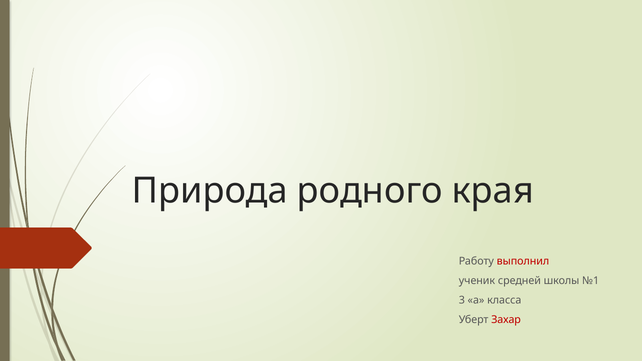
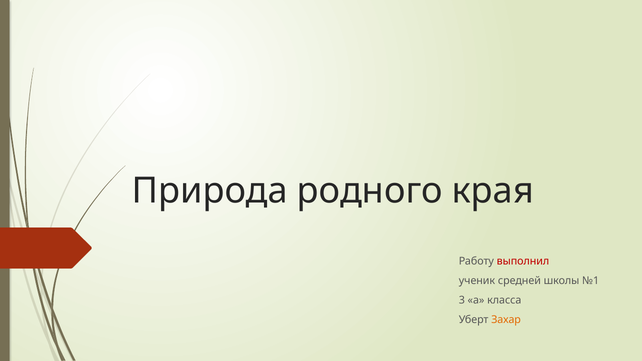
Захар colour: red -> orange (506, 320)
